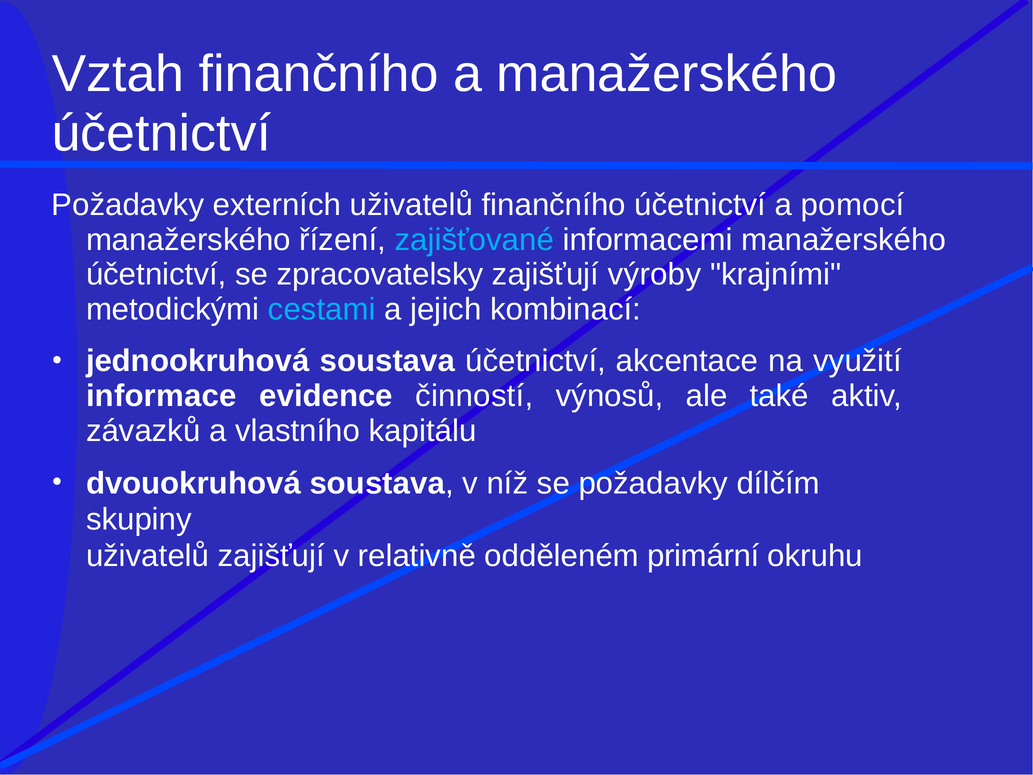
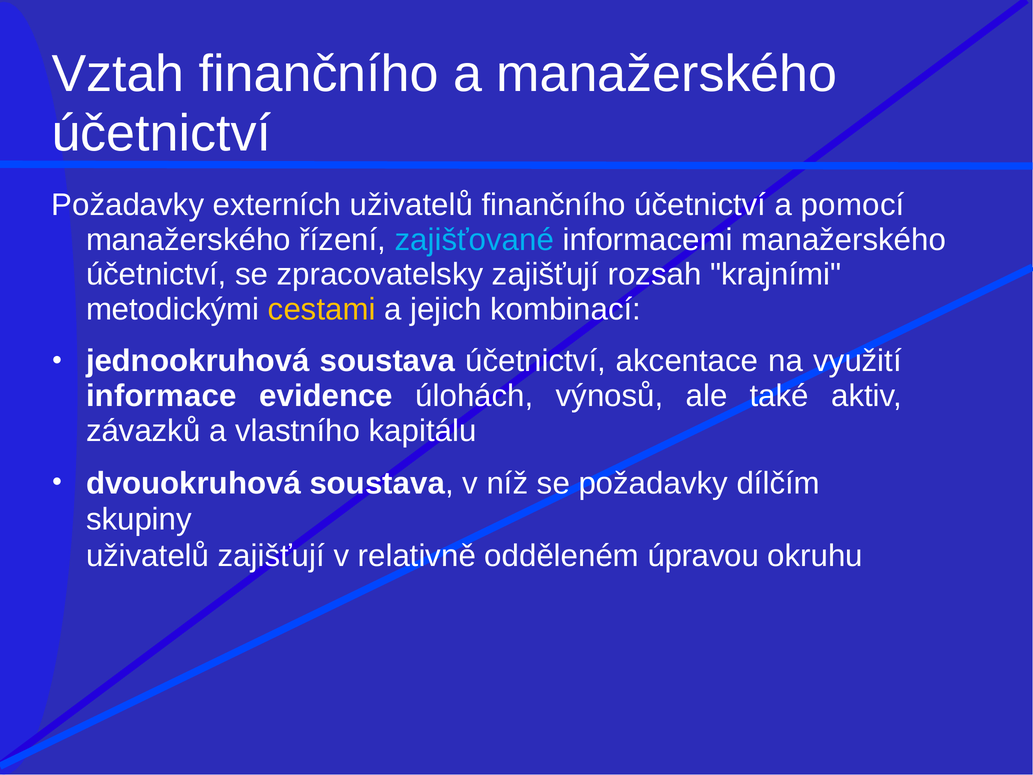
výroby: výroby -> rozsah (655, 275)
cestami colour: light blue -> yellow (322, 309)
činností: činností -> úlohách (474, 396)
primární: primární -> úpravou (703, 556)
